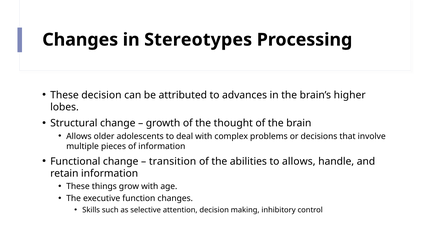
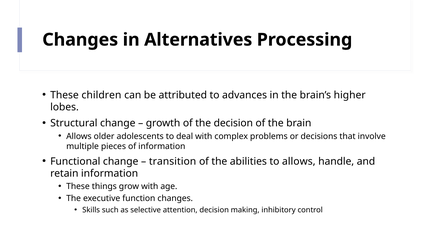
Stereotypes: Stereotypes -> Alternatives (198, 40)
These decision: decision -> children (101, 95)
the thought: thought -> decision (233, 123)
